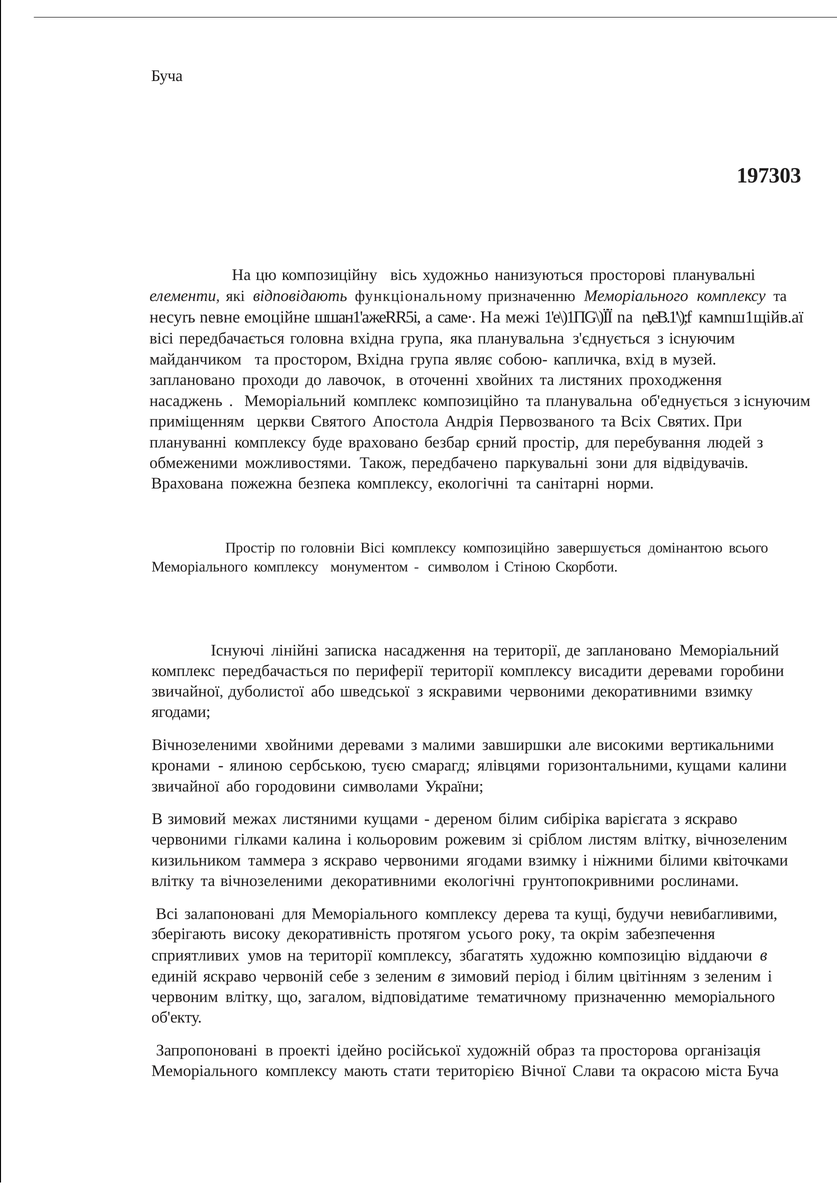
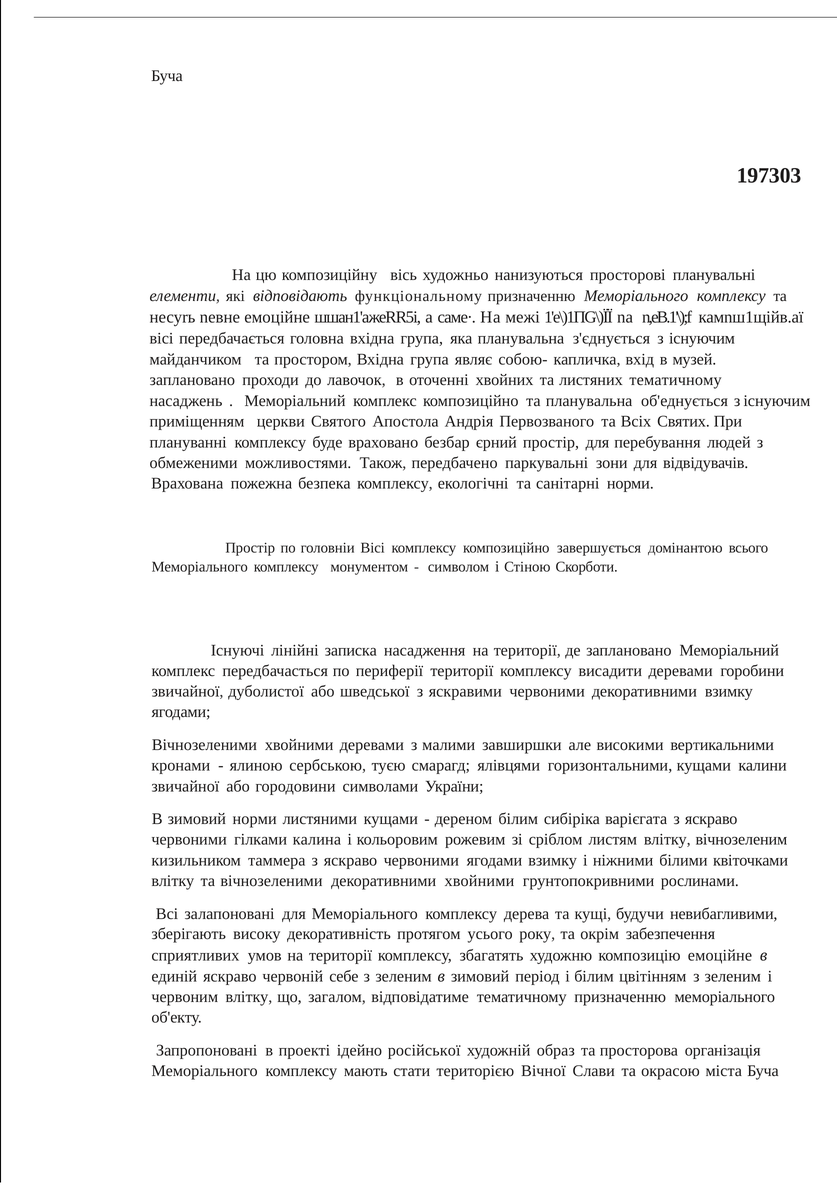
листяних проходження: проходження -> тематичному (676, 380)
зимовий межах: межах -> норми (255, 818)
декоративними екологічні: екологічні -> хвойними (479, 881)
композицію віддаючи: віддаючи -> емоційне (720, 955)
